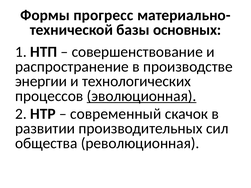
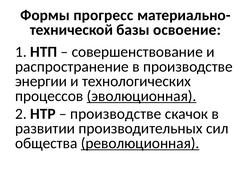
основных: основных -> освоение (187, 30)
современный: современный -> производстве (116, 114)
революционная underline: none -> present (140, 143)
